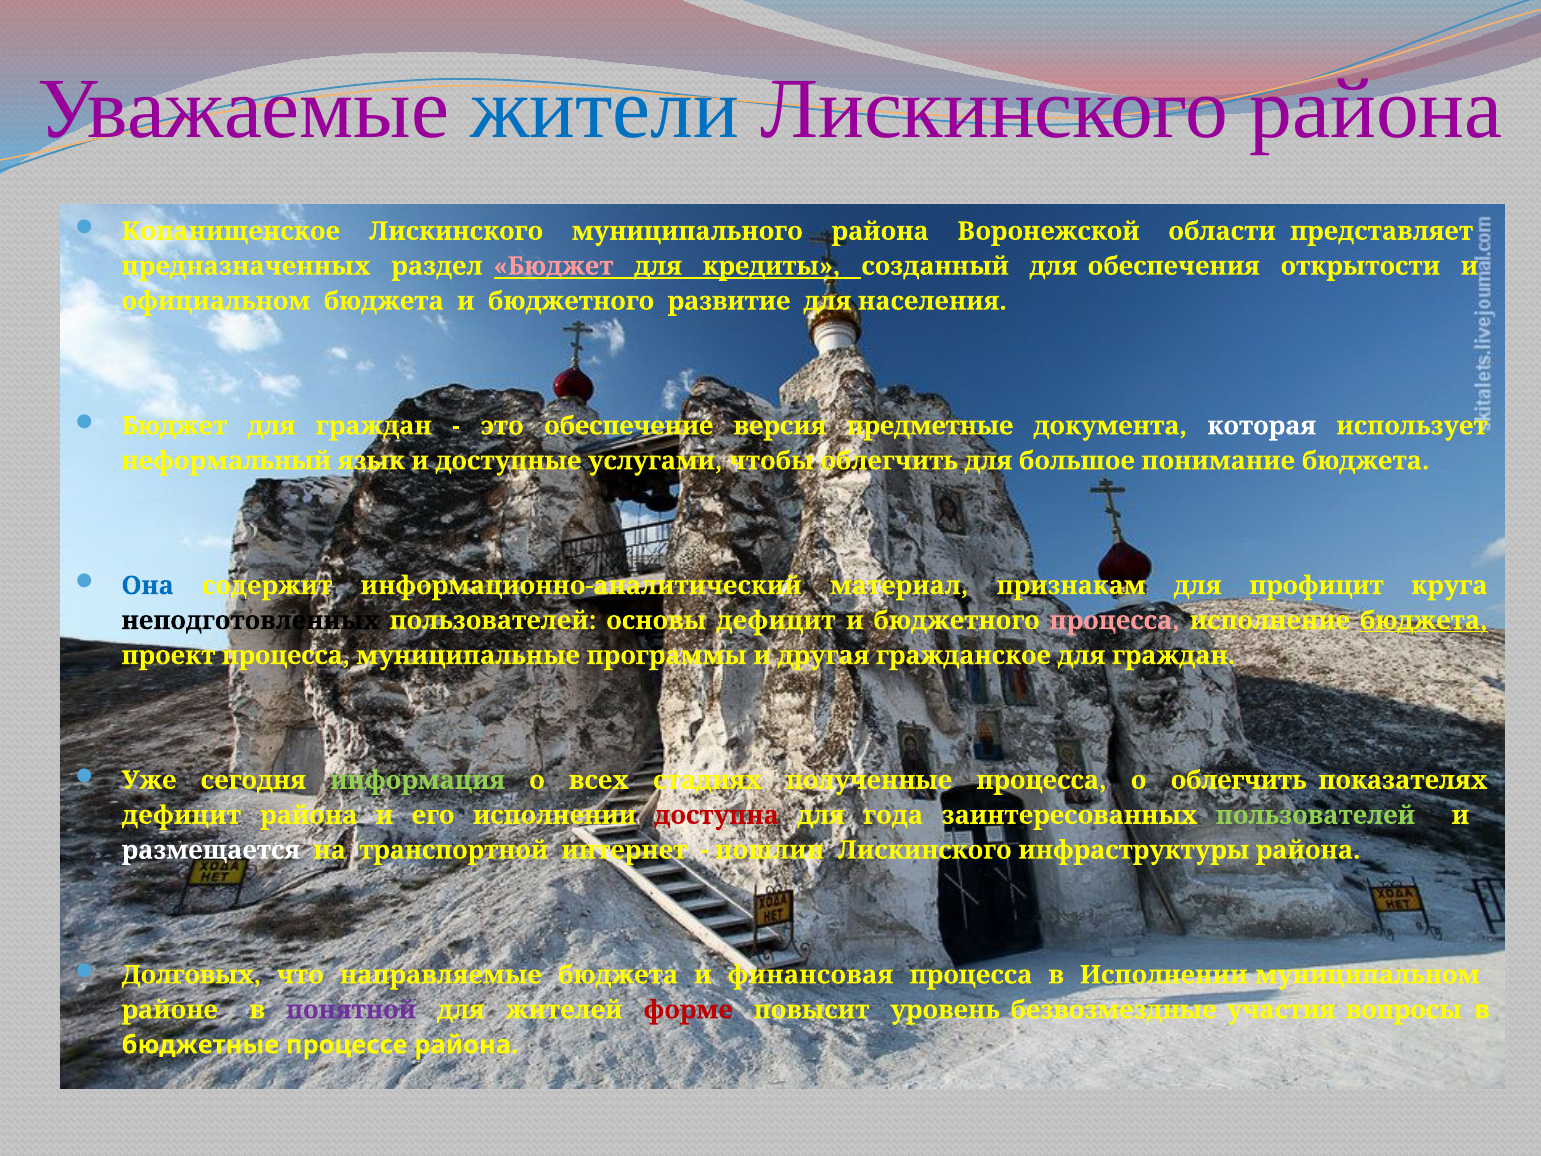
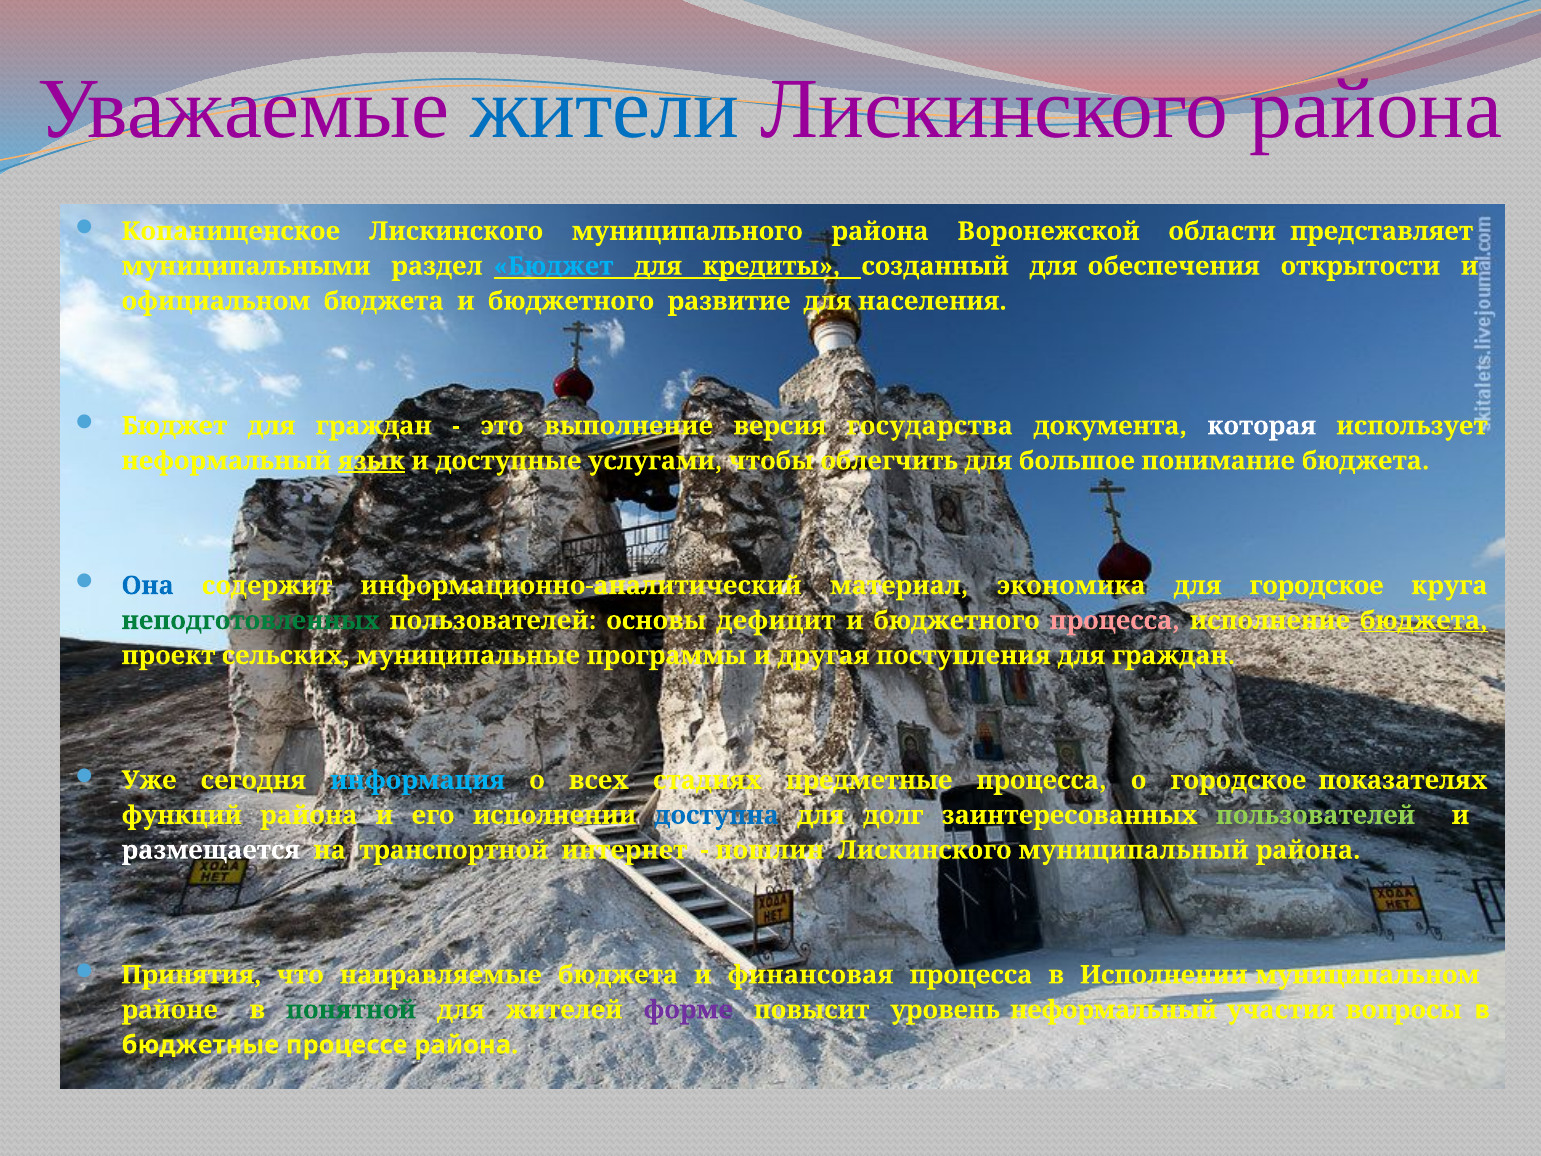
предназначенных: предназначенных -> муниципальными (246, 266)
Бюджет colour: pink -> light blue (554, 266)
обеспечение: обеспечение -> выполнение (629, 426)
предметные: предметные -> государства (930, 426)
язык underline: none -> present (371, 461)
признакам: признакам -> экономика (1071, 586)
для профицит: профицит -> городское (1317, 586)
неподготовленных colour: black -> green (251, 620)
проект процесса: процесса -> сельских (286, 655)
гражданское: гражданское -> поступления (963, 655)
информация colour: light green -> light blue (418, 780)
полученные: полученные -> предметные (869, 780)
о облегчить: облегчить -> городское (1239, 780)
дефицит: дефицит -> функций (182, 815)
доступна colour: red -> blue (717, 815)
года: года -> долг (893, 815)
инфраструктуры: инфраструктуры -> муниципальный (1134, 850)
Долговых: Долговых -> Принятия (191, 975)
понятной colour: purple -> green (351, 1010)
форме colour: red -> purple (688, 1010)
уровень безвозмездные: безвозмездные -> неформальный (1114, 1010)
